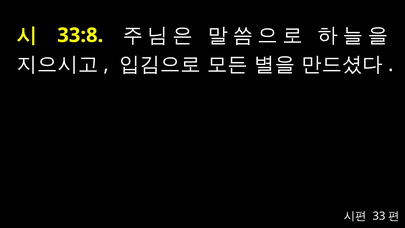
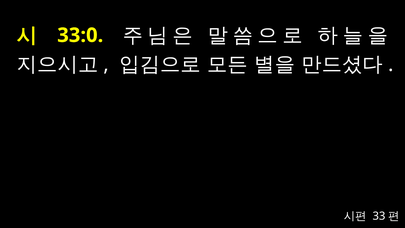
33:8: 33:8 -> 33:0 (80, 35)
